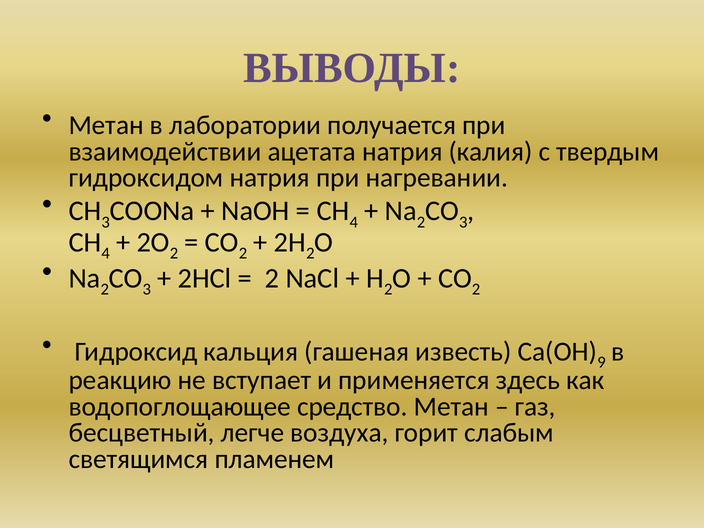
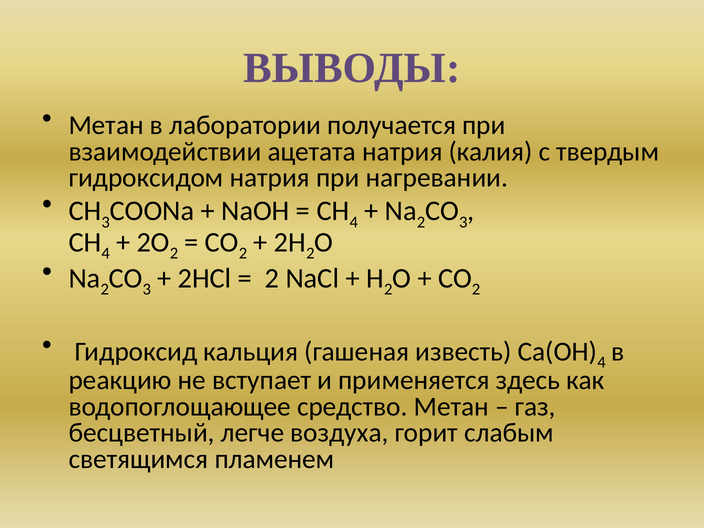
9: 9 -> 4 (602, 362)
